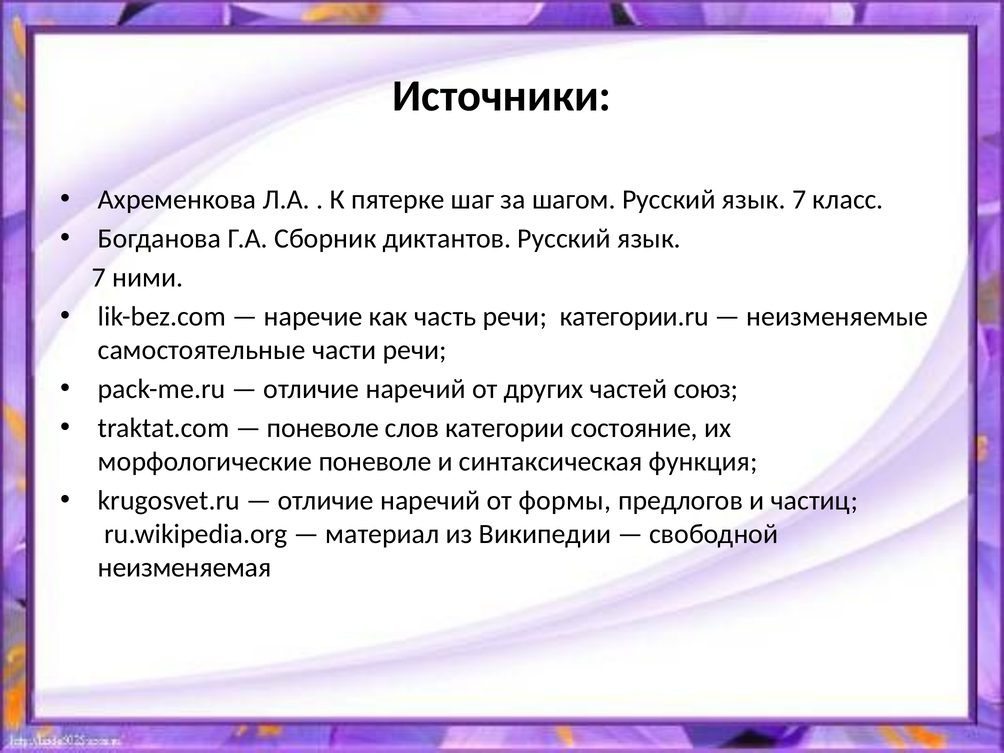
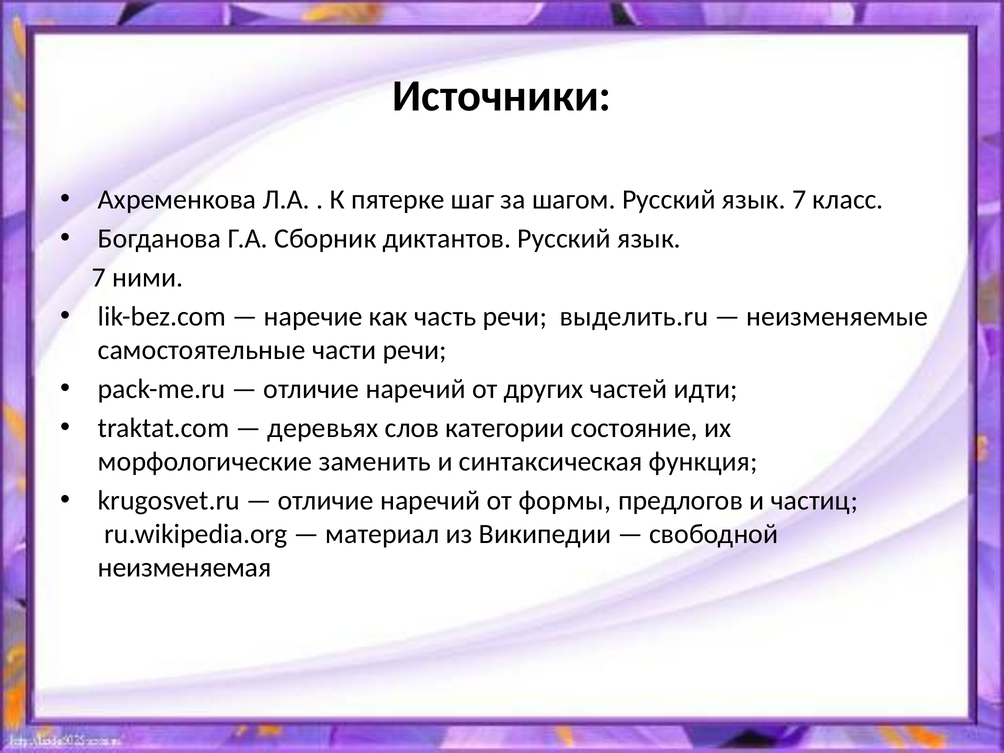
категории.ru: категории.ru -> выделить.ru (634, 317)
союз: союз -> идти (706, 389)
поневоле: поневоле -> деревьях (323, 428)
морфологические поневоле: поневоле -> заменить (375, 462)
